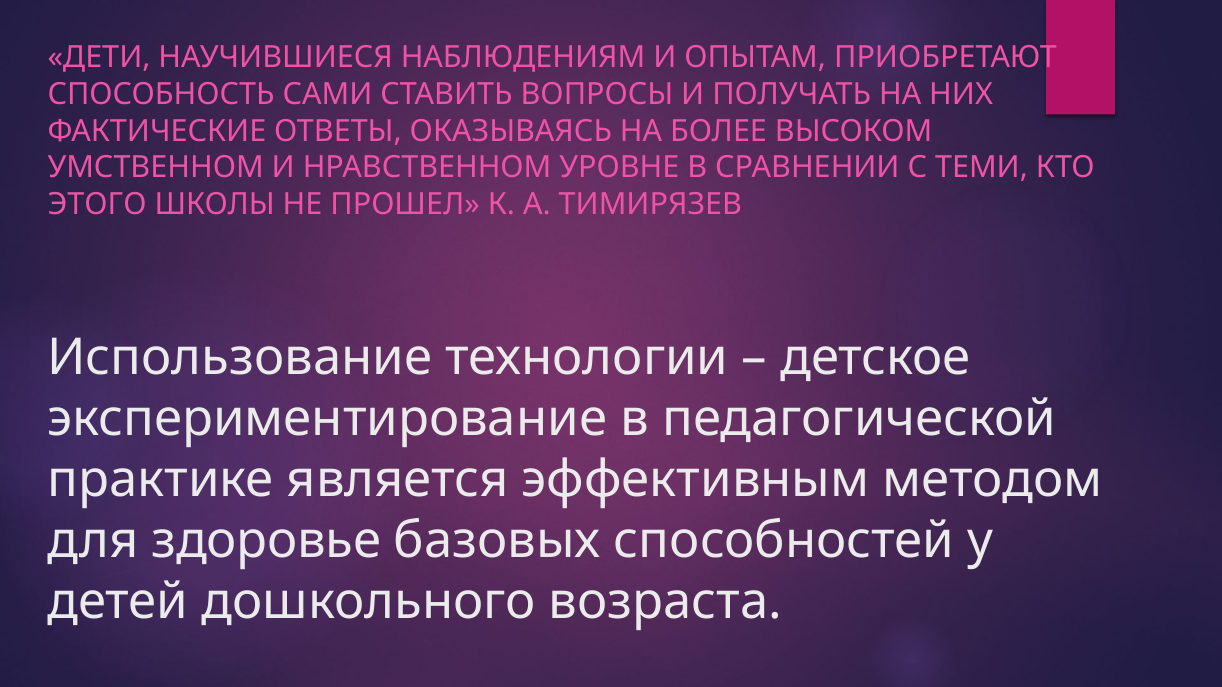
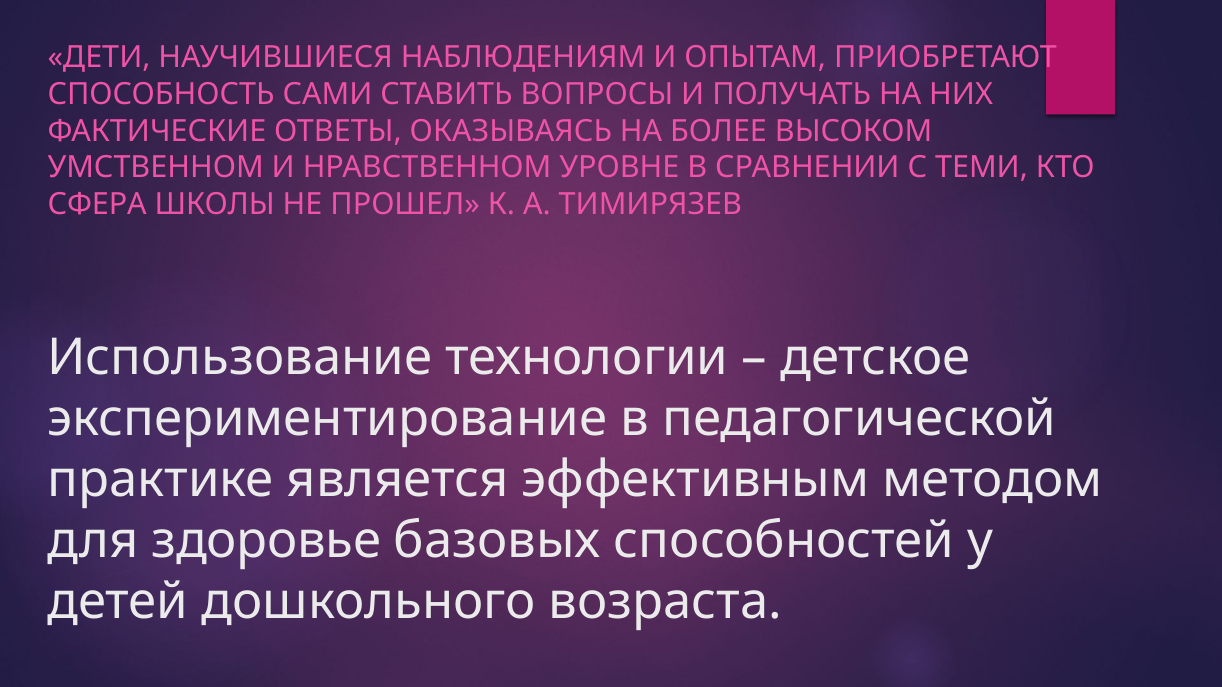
ЭТОГО: ЭТОГО -> СФЕРА (97, 205)
